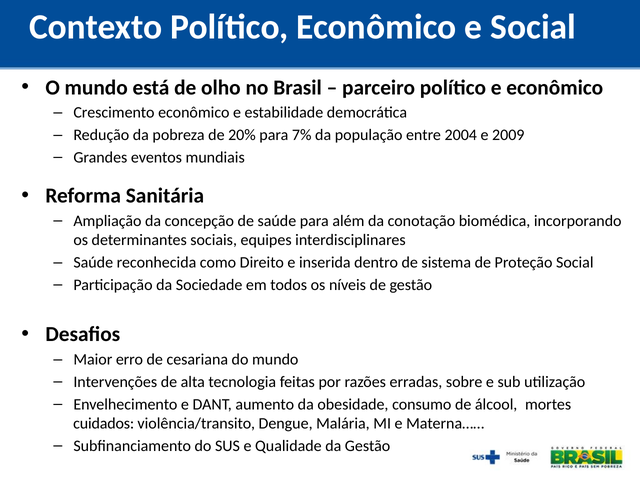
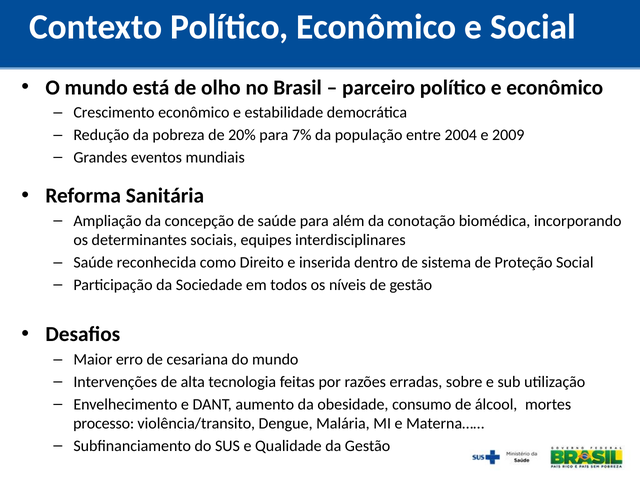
cuidados: cuidados -> processo (104, 424)
